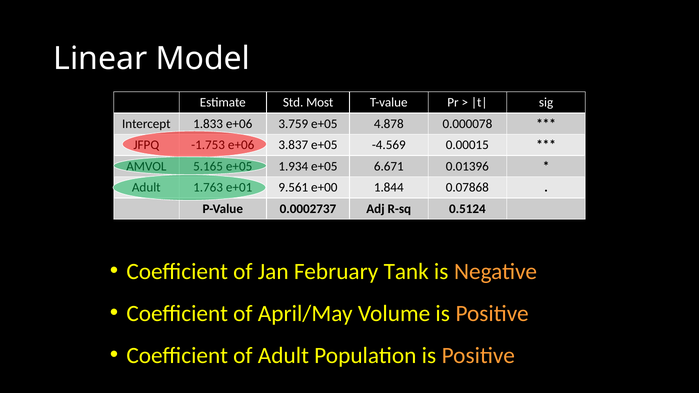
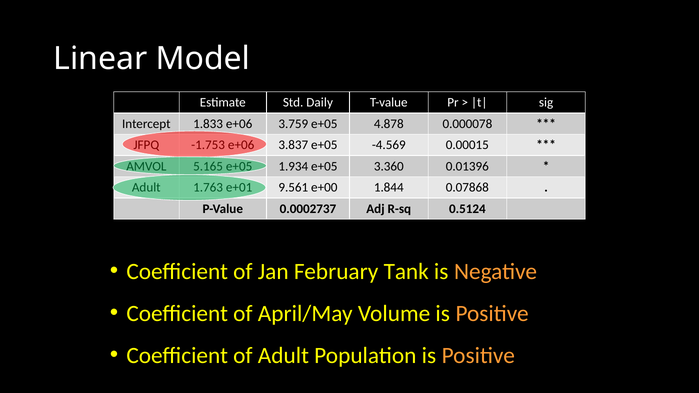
Most: Most -> Daily (320, 103)
6.671: 6.671 -> 3.360 (389, 166)
